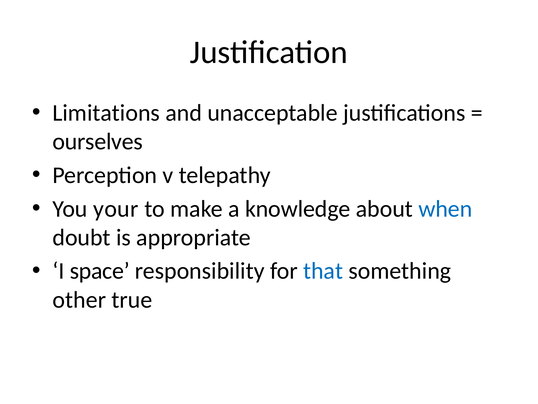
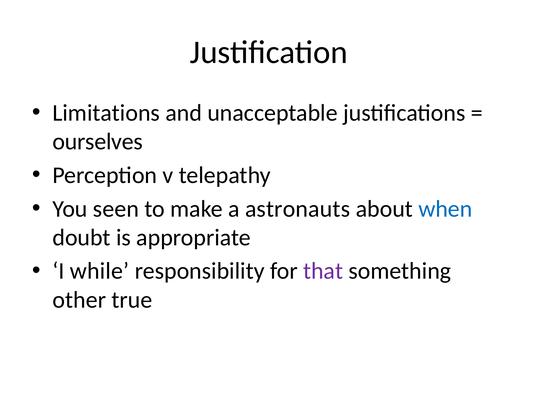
your: your -> seen (116, 209)
knowledge: knowledge -> astronauts (298, 209)
space: space -> while (99, 271)
that colour: blue -> purple (323, 271)
